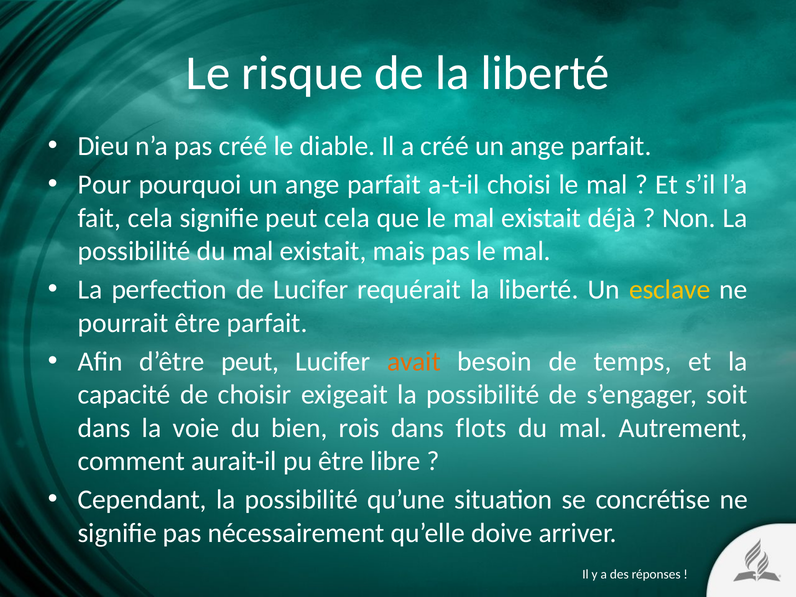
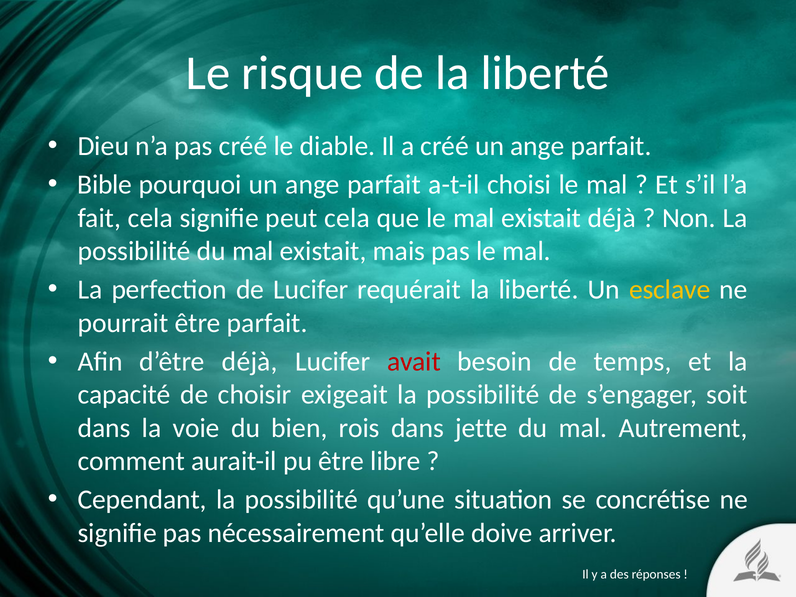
Pour: Pour -> Bible (105, 185)
d’être peut: peut -> déjà (250, 362)
avait colour: orange -> red (414, 362)
flots: flots -> jette (481, 428)
